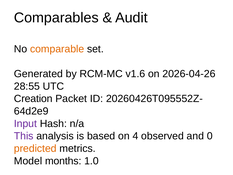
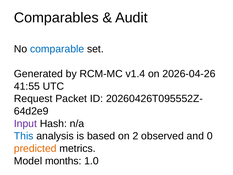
comparable colour: orange -> blue (57, 49)
v1.6: v1.6 -> v1.4 (135, 74)
28:55: 28:55 -> 41:55 (27, 86)
Creation: Creation -> Request (33, 99)
This colour: purple -> blue (24, 136)
4: 4 -> 2 (135, 136)
